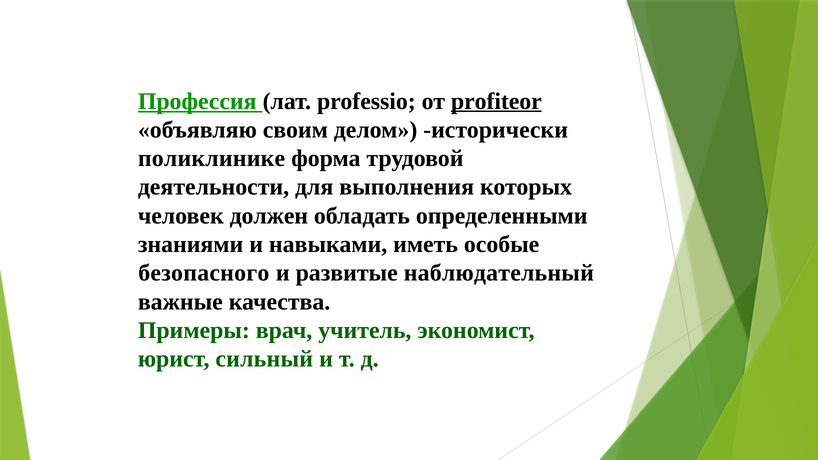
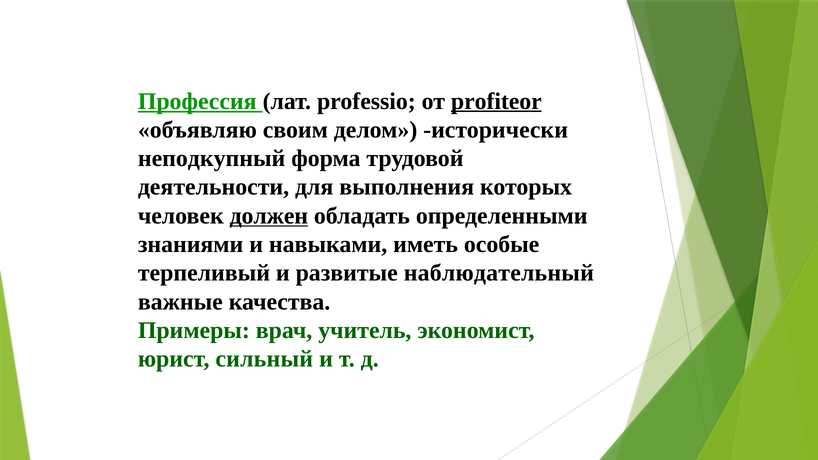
поликлинике: поликлинике -> неподкупный (212, 158)
должен underline: none -> present (269, 216)
безопасного: безопасного -> терпеливый (204, 273)
